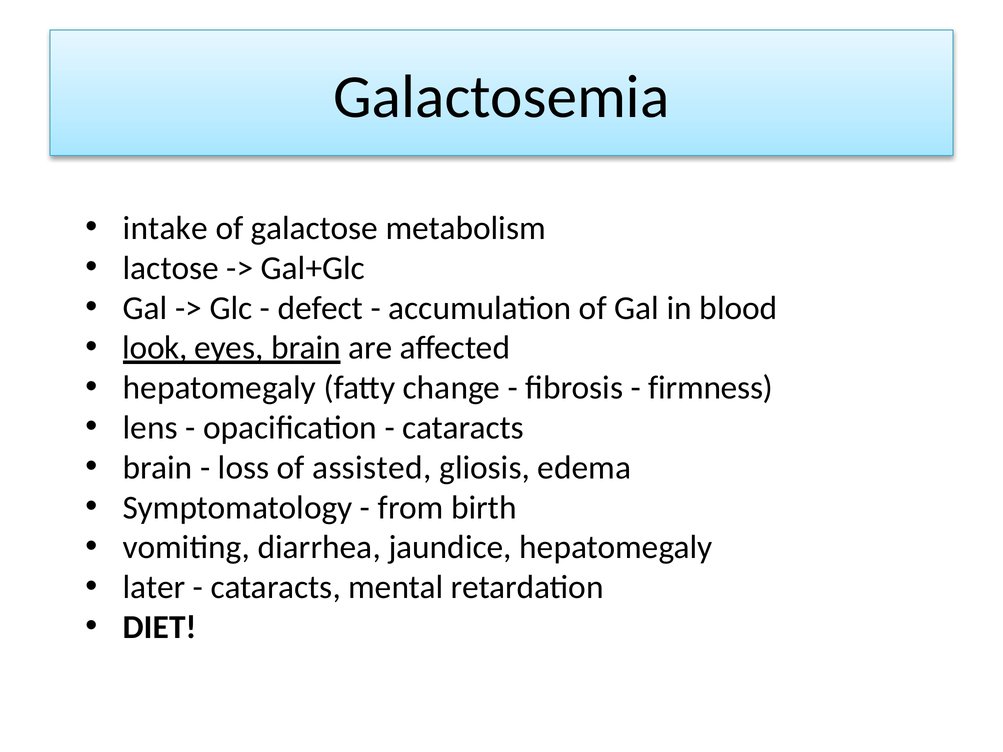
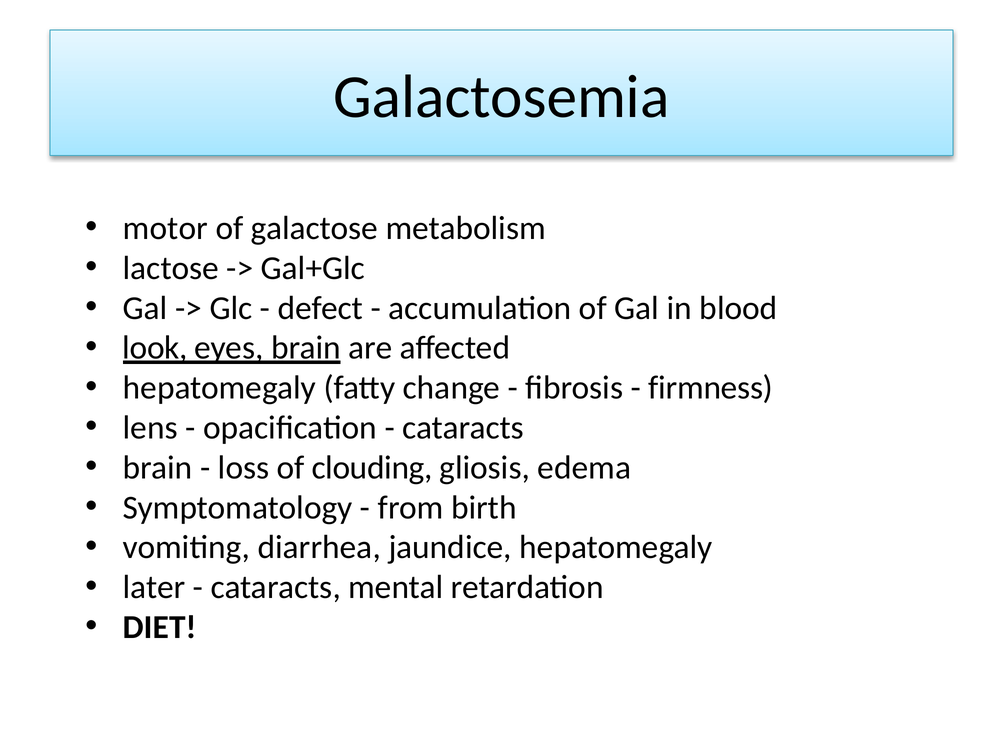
intake: intake -> motor (165, 228)
assisted: assisted -> clouding (372, 468)
